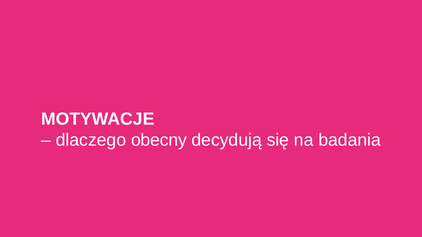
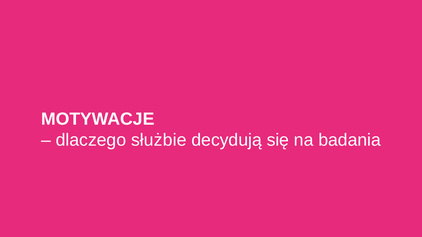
obecny: obecny -> służbie (159, 140)
